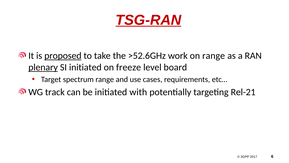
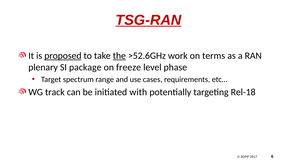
the underline: none -> present (119, 56)
on range: range -> terms (214, 56)
plenary underline: present -> none (43, 67)
SI initiated: initiated -> package (85, 67)
board: board -> phase (175, 67)
Rel-21: Rel-21 -> Rel-18 (243, 92)
